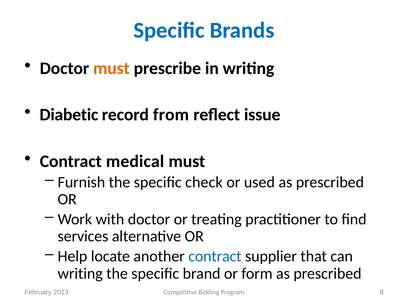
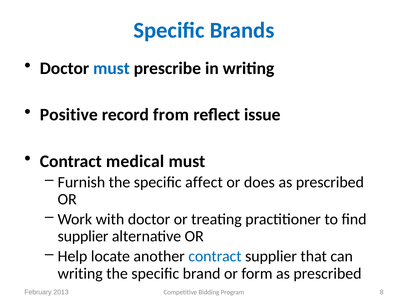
must colour: orange -> blue (111, 68)
Diabetic: Diabetic -> Positive (69, 115)
check: check -> affect (204, 182)
used: used -> does (259, 182)
services: services -> supplier (83, 236)
